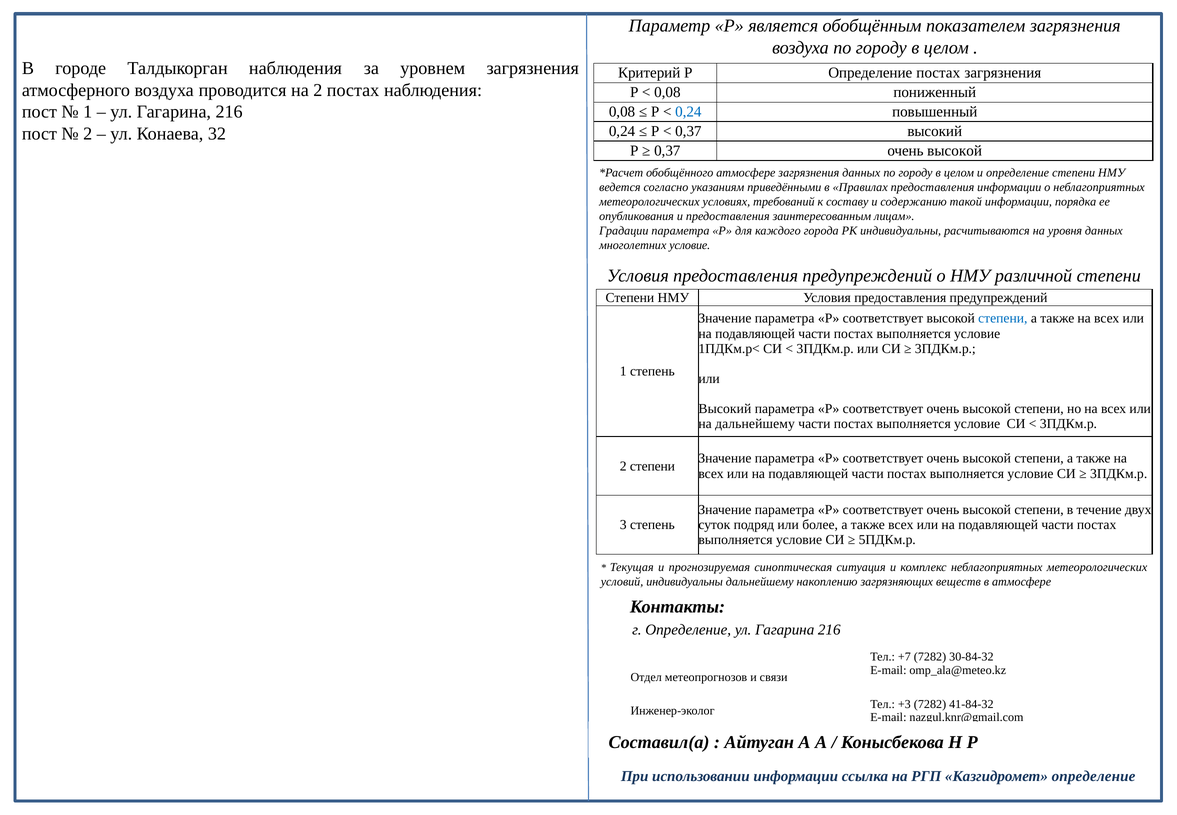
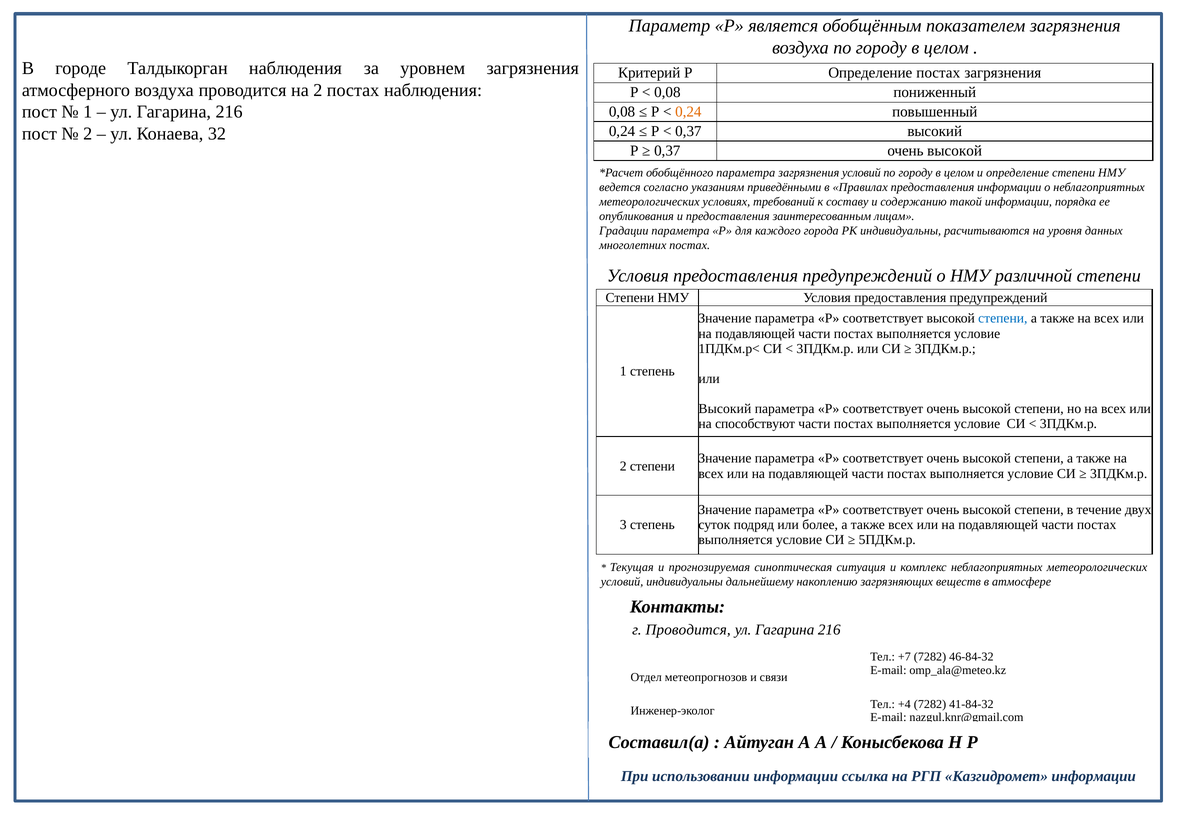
0,24 colour: blue -> orange (688, 112)
обобщённого атмосфере: атмосфере -> параметра (746, 173)
загрязнения данных: данных -> условий (861, 173)
многолетних условие: условие -> постах (690, 245)
на дальнейшему: дальнейшему -> способствуют (755, 424)
г Определение: Определение -> Проводится (688, 629)
30-84-32: 30-84-32 -> 46-84-32 (971, 657)
+3: +3 -> +4 (904, 704)
Казгидромет определение: определение -> информации (1094, 776)
